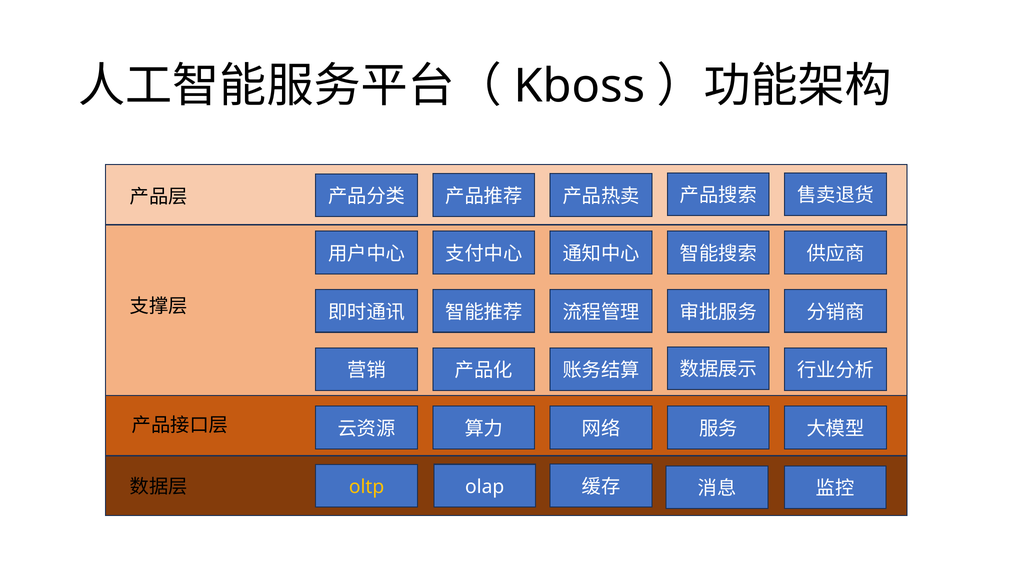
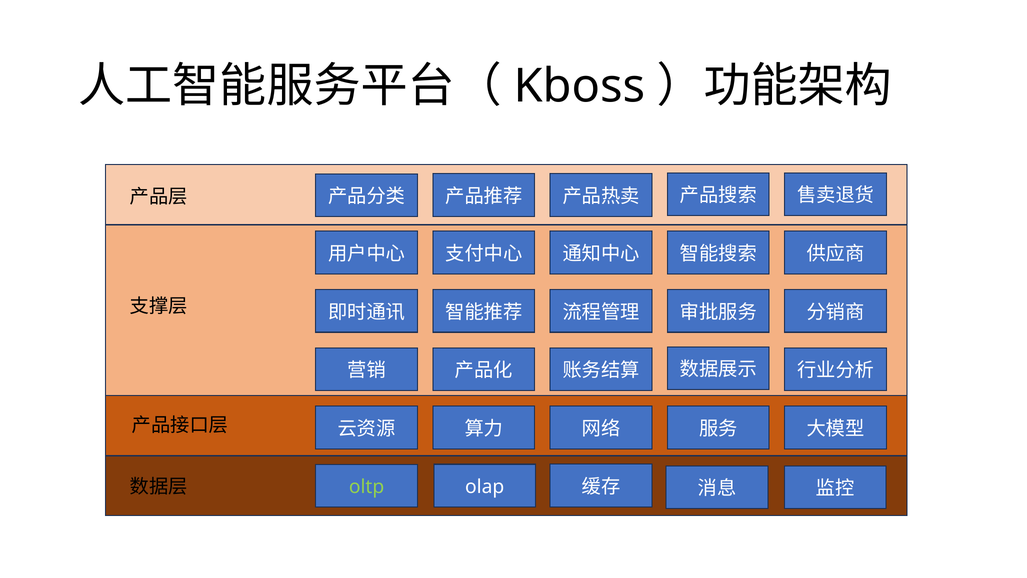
oltp colour: yellow -> light green (367, 487)
